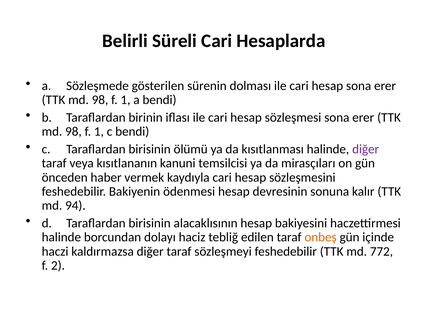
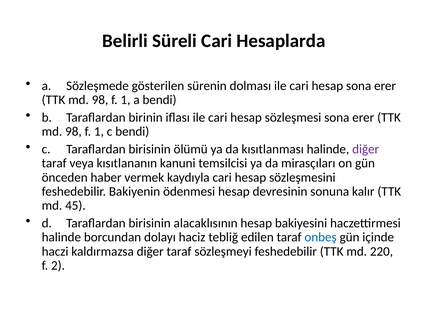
94: 94 -> 45 (75, 206)
onbeş colour: orange -> blue (321, 237)
772: 772 -> 220 (381, 251)
